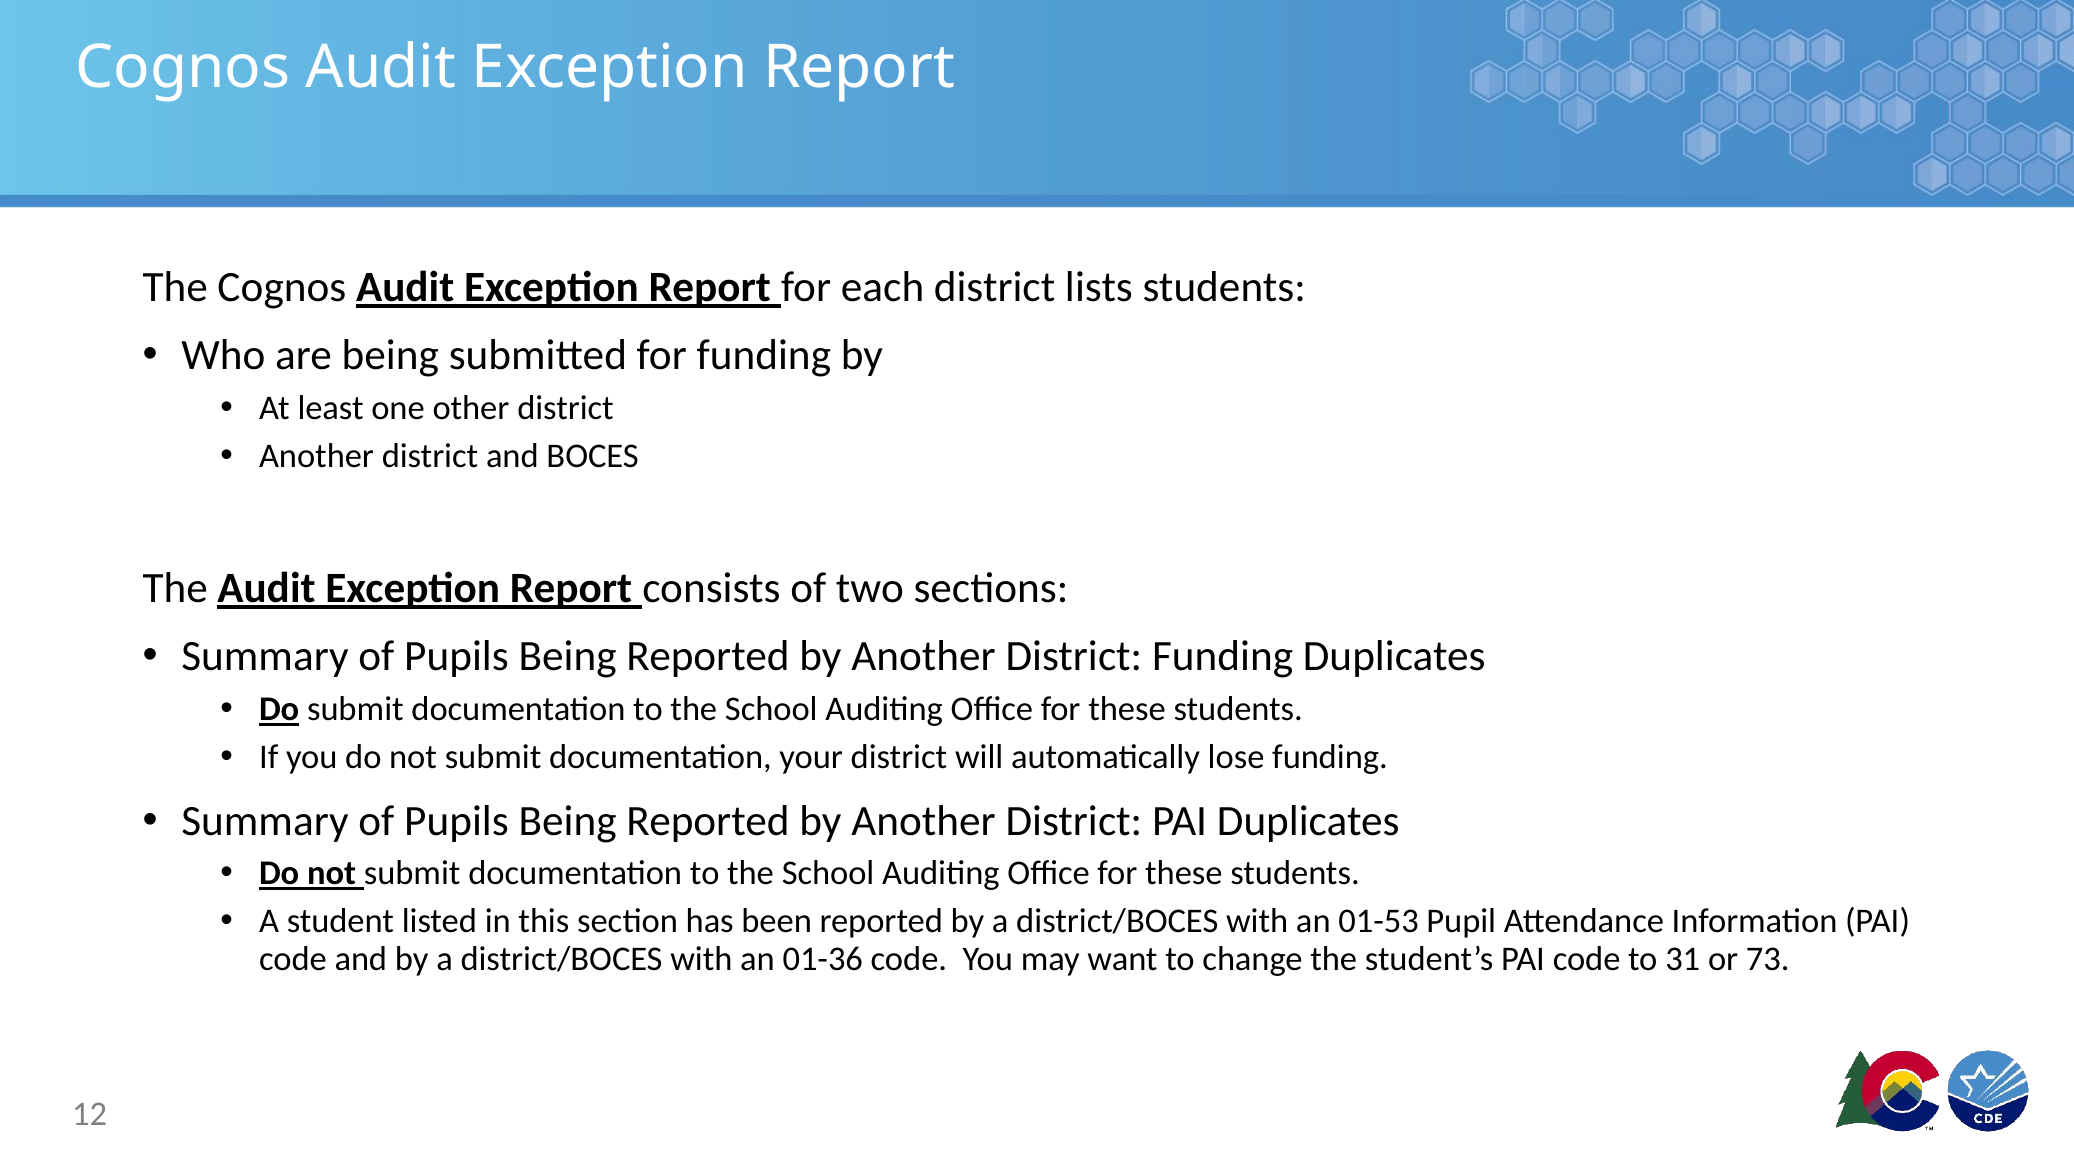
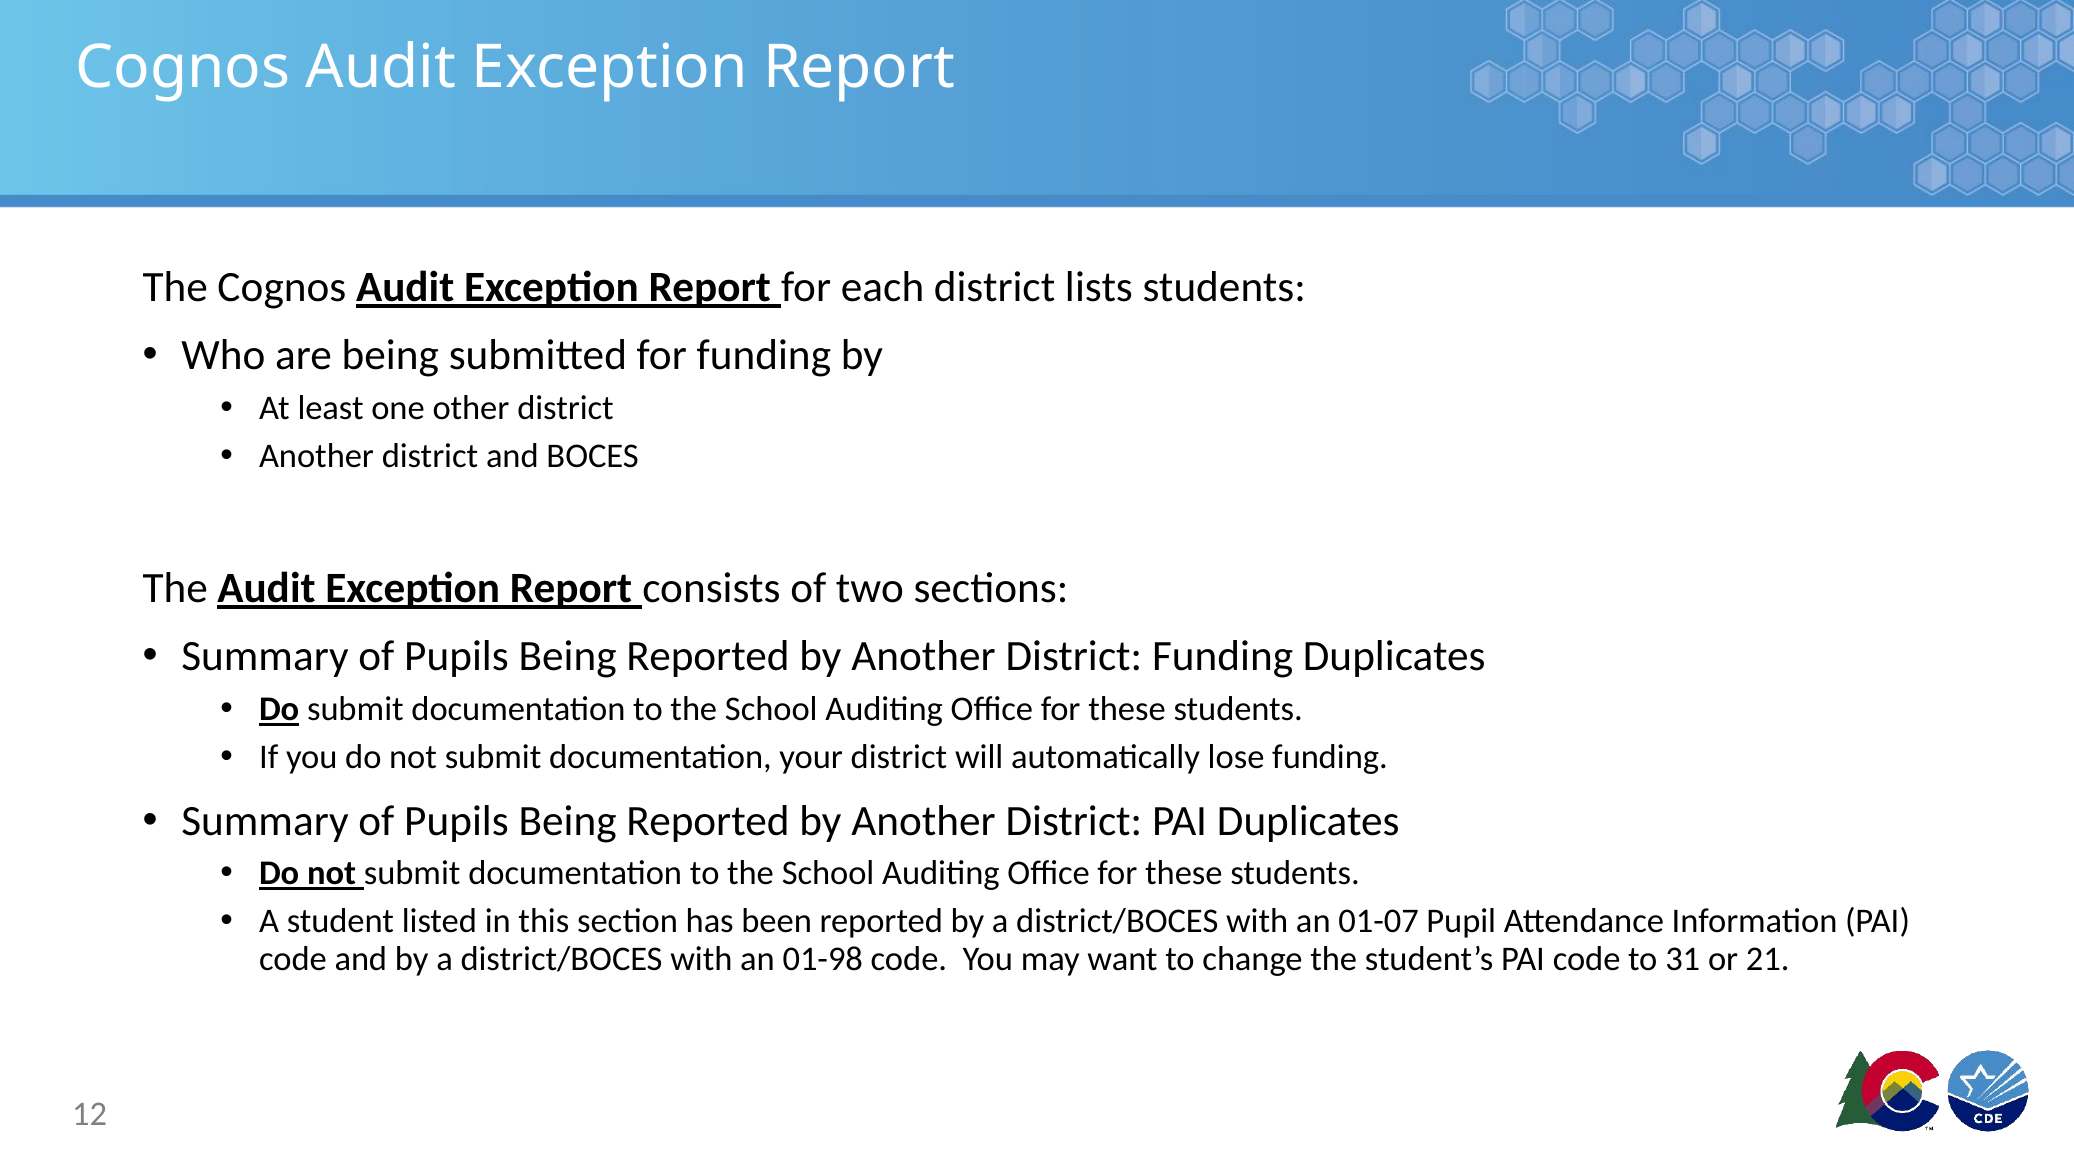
01-53: 01-53 -> 01-07 (1379, 922)
01-36: 01-36 -> 01-98 (823, 959)
73: 73 -> 21 (1768, 959)
